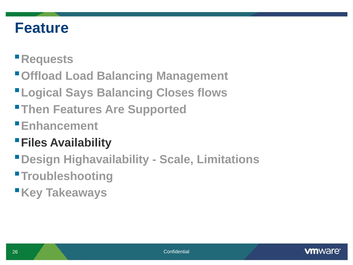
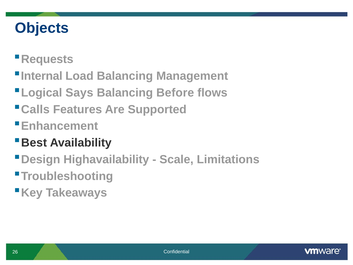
Feature: Feature -> Objects (42, 28)
Offload: Offload -> Internal (42, 76)
Closes: Closes -> Before (175, 93)
Then: Then -> Calls (35, 109)
Files: Files -> Best (34, 143)
